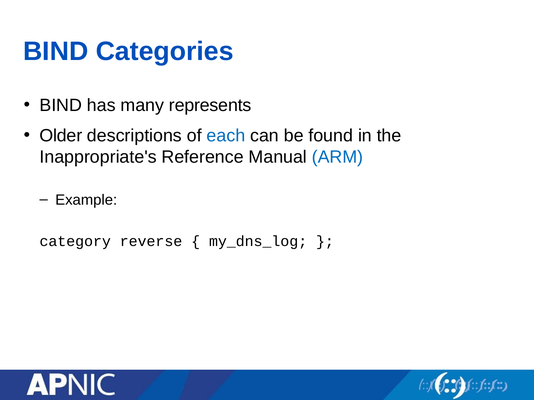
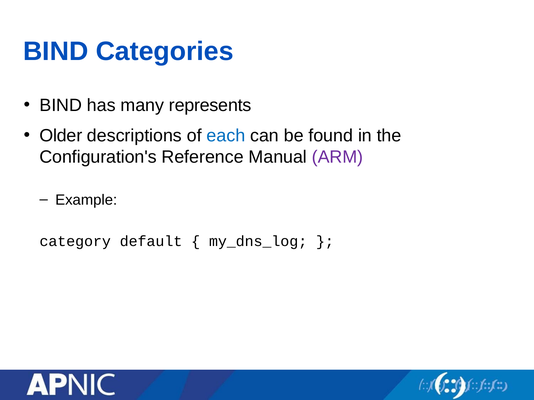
Inappropriate's: Inappropriate's -> Configuration's (98, 157)
ARM colour: blue -> purple (338, 157)
reverse: reverse -> default (151, 242)
